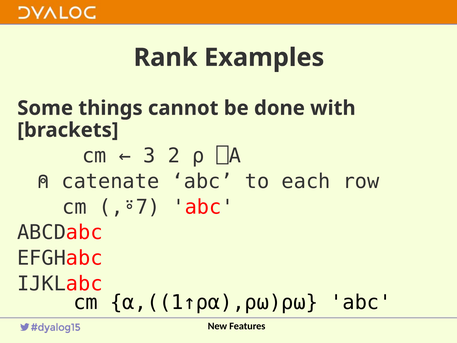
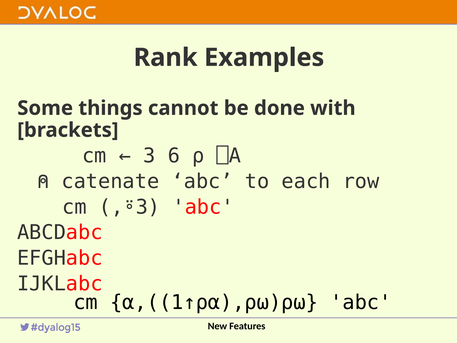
2: 2 -> 6 (174, 156)
,⍤7: ,⍤7 -> ,⍤3 (130, 207)
